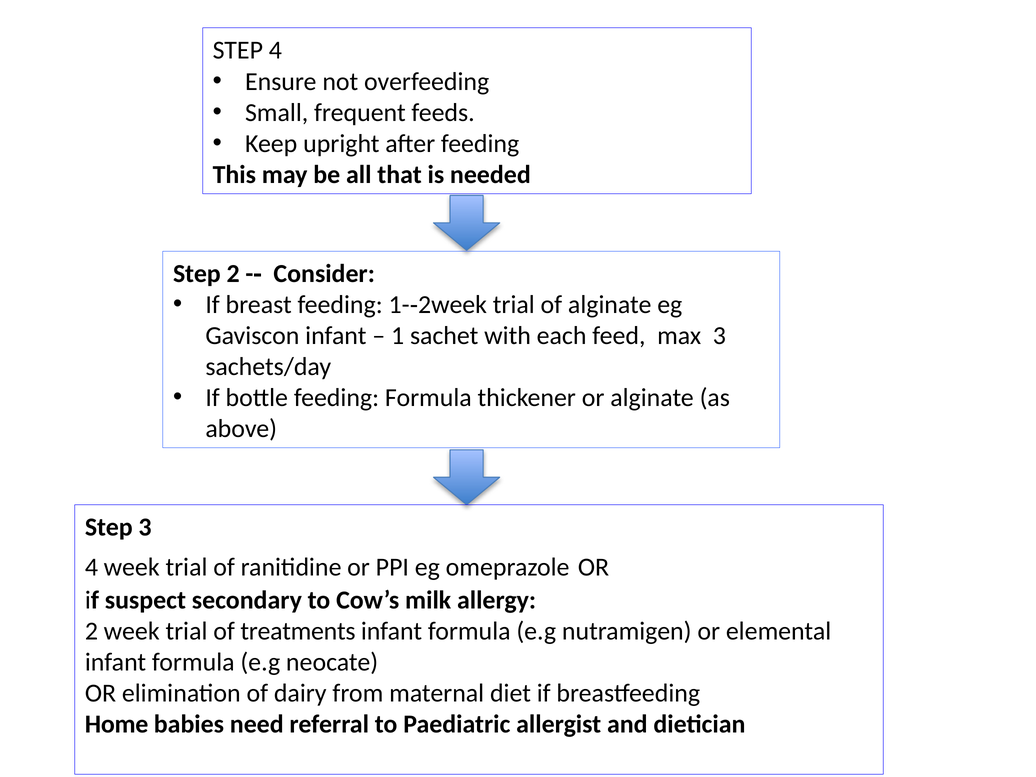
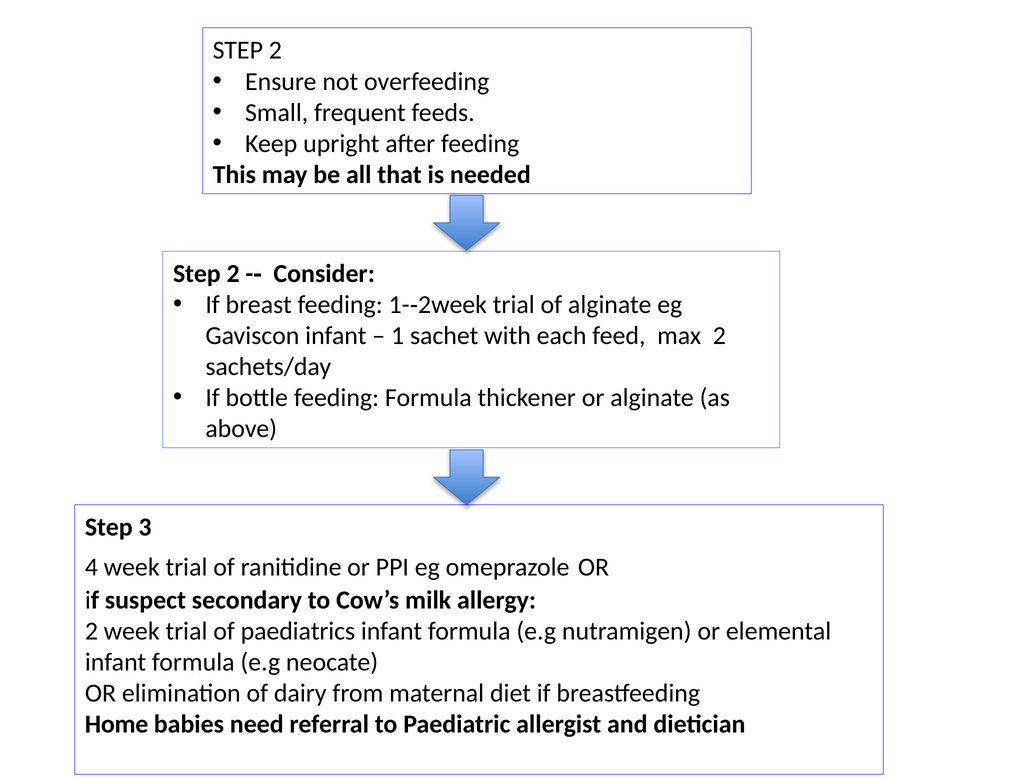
4: 4 -> 2 (275, 50)
max 3: 3 -> 2 (719, 336)
treatments: treatments -> paediatrics (298, 631)
